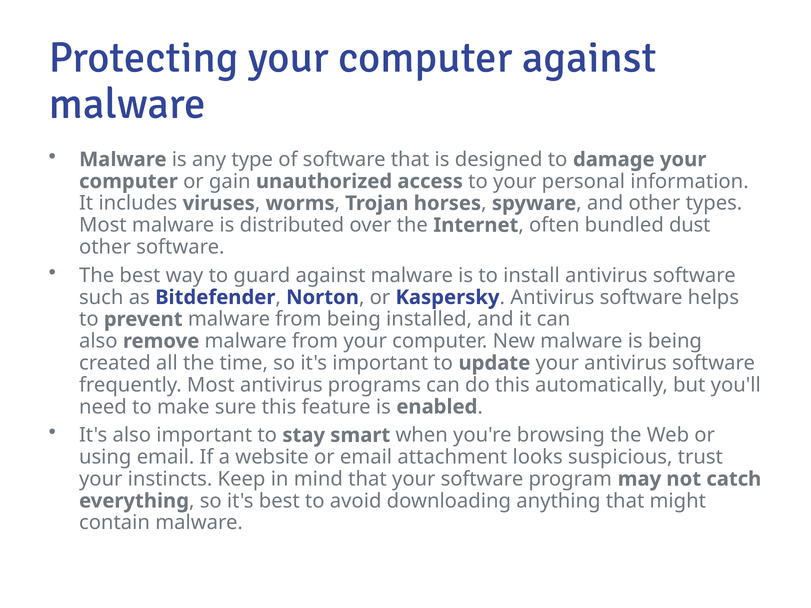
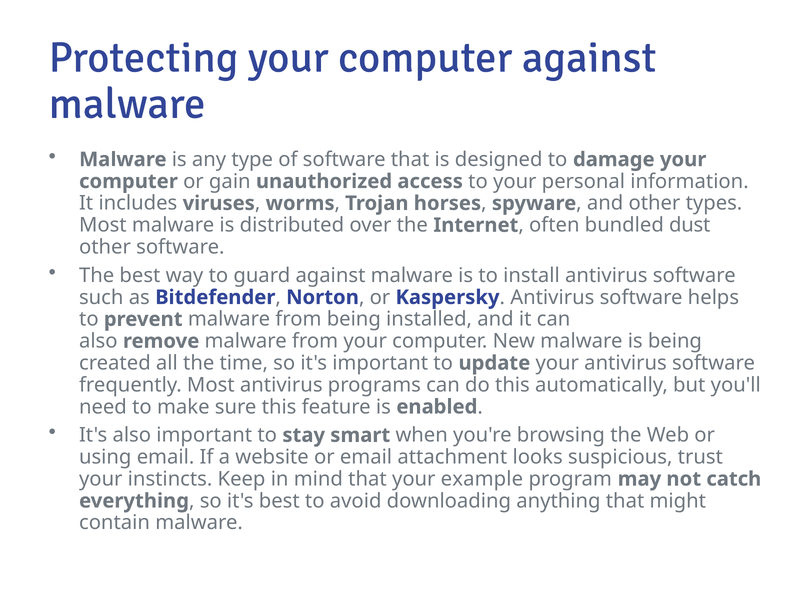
your software: software -> example (482, 479)
